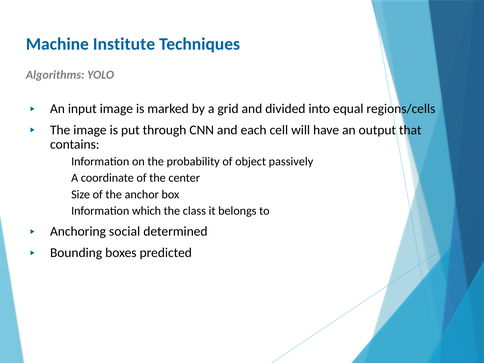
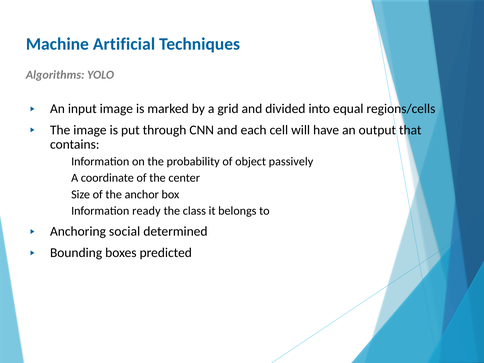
Institute: Institute -> Artificial (124, 44)
which: which -> ready (146, 211)
